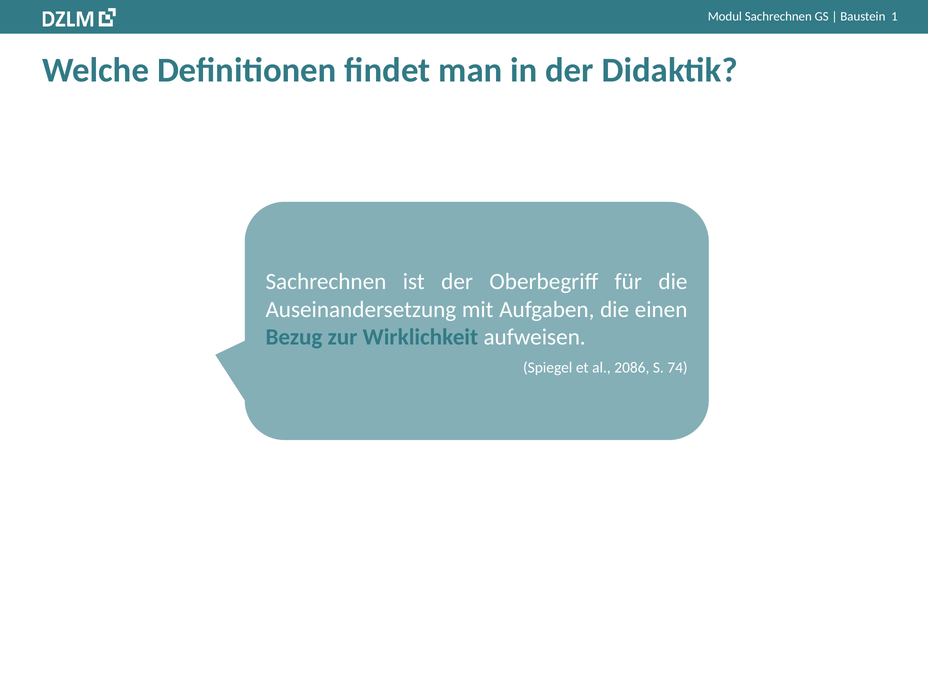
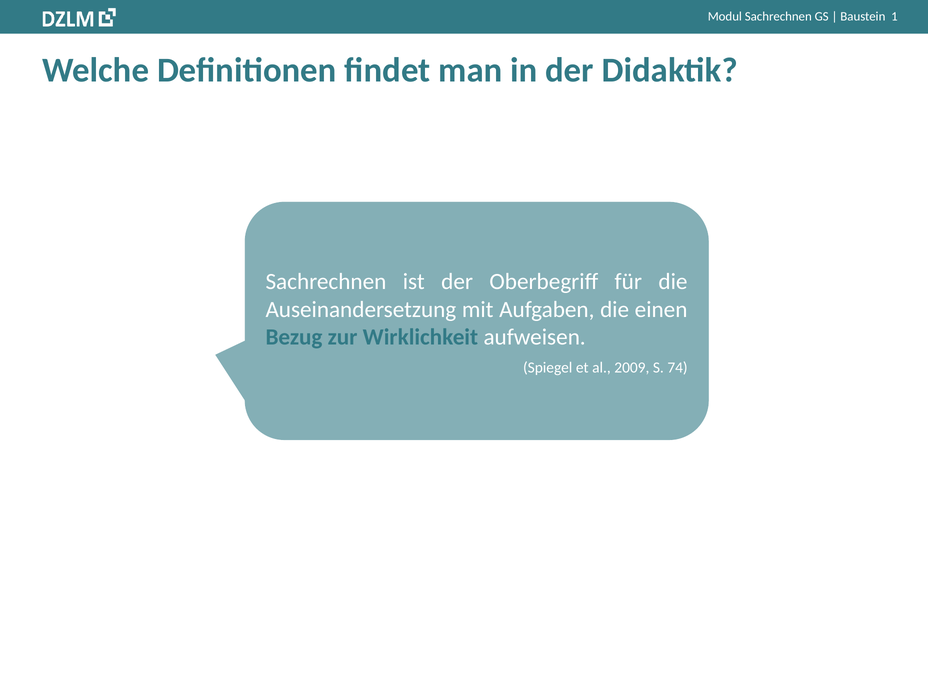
2086: 2086 -> 2009 (632, 368)
